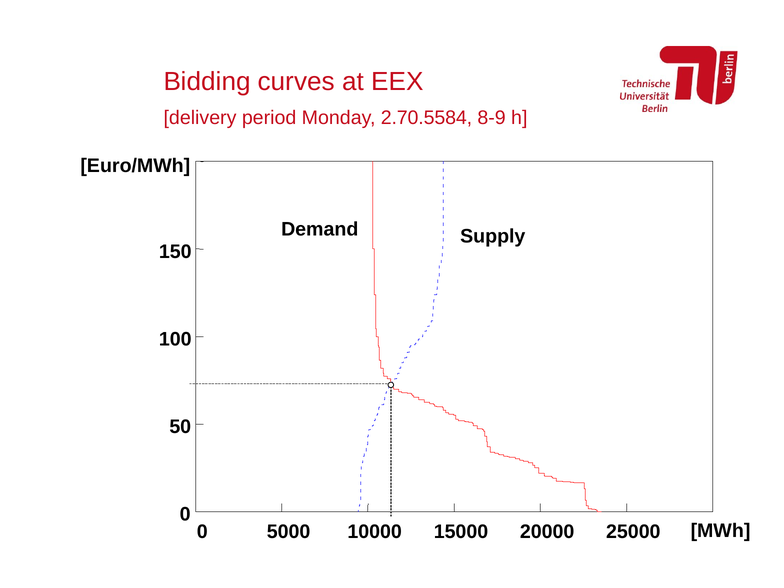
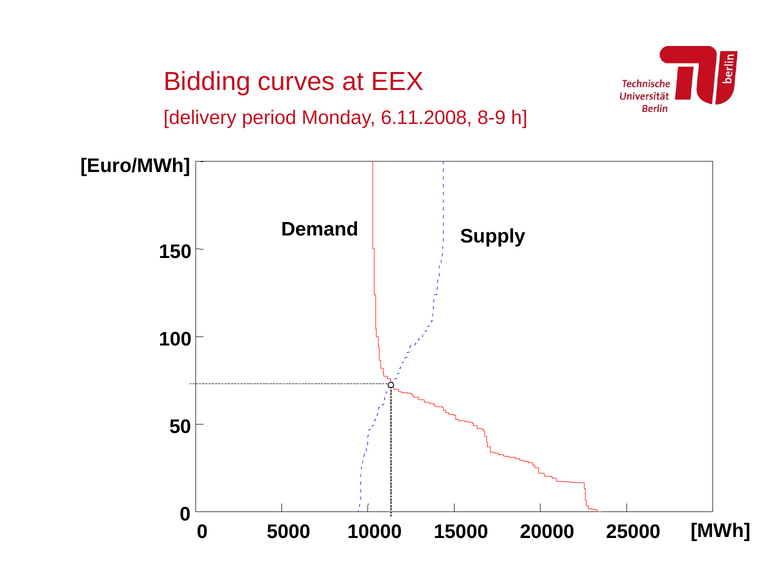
2.70.5584: 2.70.5584 -> 6.11.2008 (426, 118)
